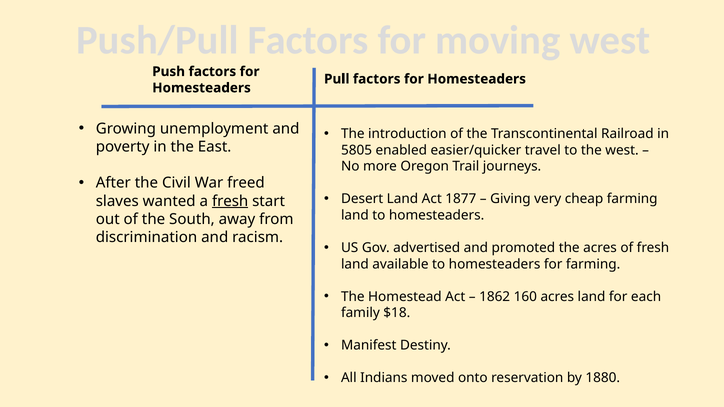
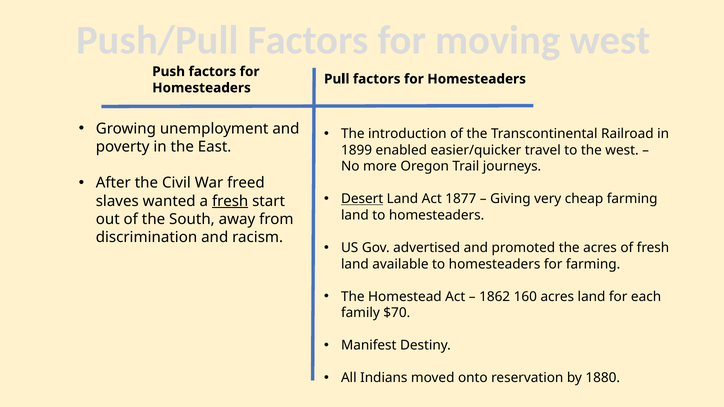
5805: 5805 -> 1899 (357, 150)
Desert underline: none -> present (362, 199)
$18: $18 -> $70 (397, 313)
